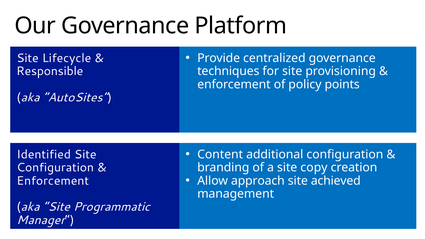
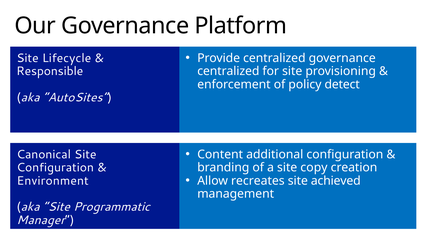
techniques: techniques -> centralized (228, 71)
points: points -> detect (342, 84)
Identified: Identified -> Canonical (44, 154)
approach: approach -> recreates (258, 181)
Enforcement: Enforcement -> Environment (53, 181)
